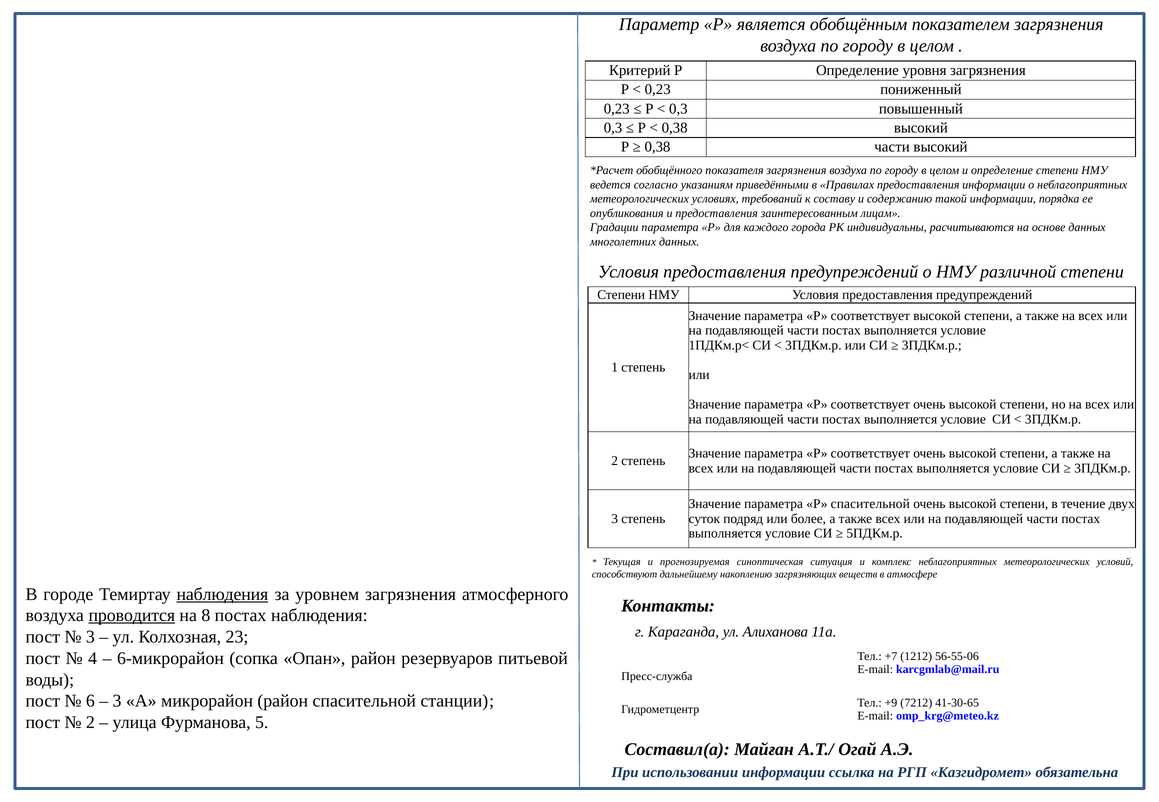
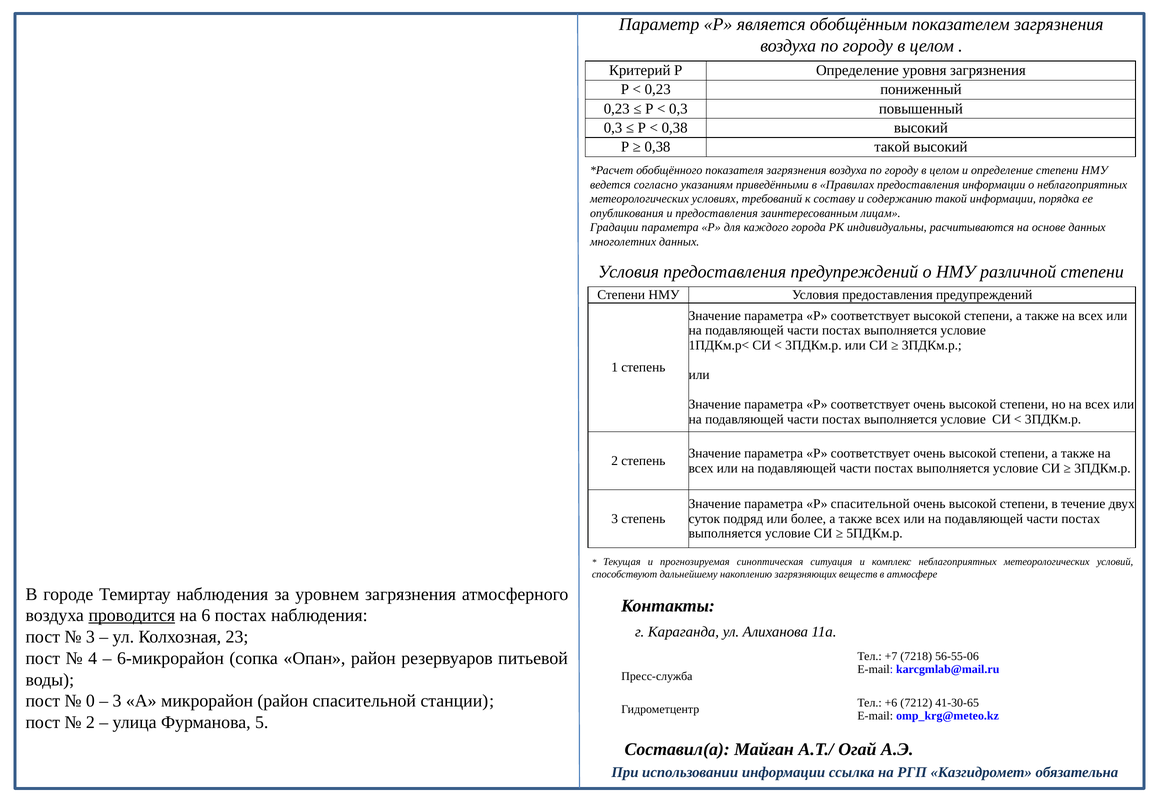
0,38 части: части -> такой (892, 147)
наблюдения underline: present -> none (222, 594)
8: 8 -> 6 (206, 616)
1212: 1212 -> 7218 (916, 657)
6: 6 -> 0 (90, 701)
+9: +9 -> +6 (891, 703)
